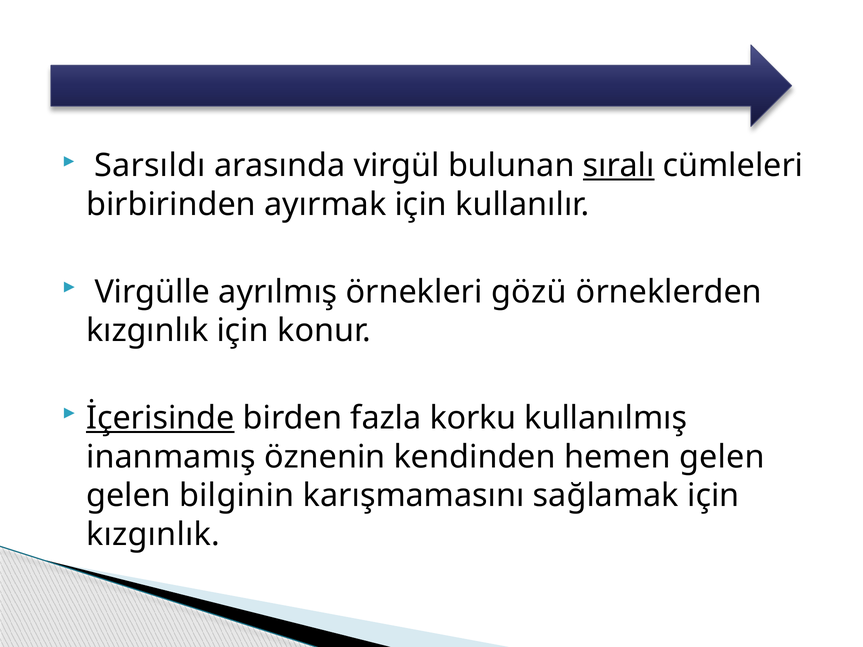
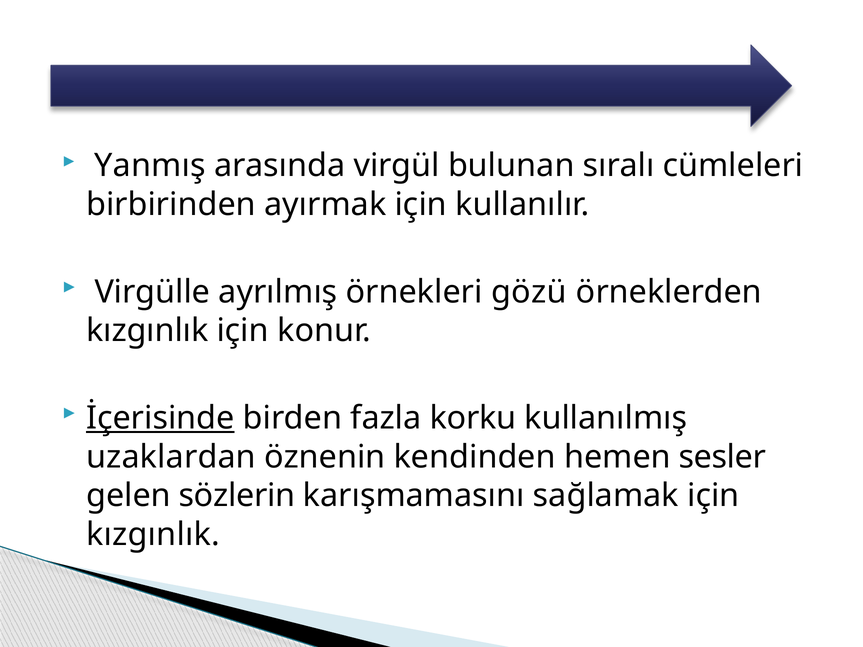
Sarsıldı: Sarsıldı -> Yanmış (150, 166)
sıralı underline: present -> none (619, 166)
inanmamış: inanmamış -> uzaklardan (171, 457)
hemen gelen: gelen -> sesler (722, 457)
bilginin: bilginin -> sözlerin (237, 496)
